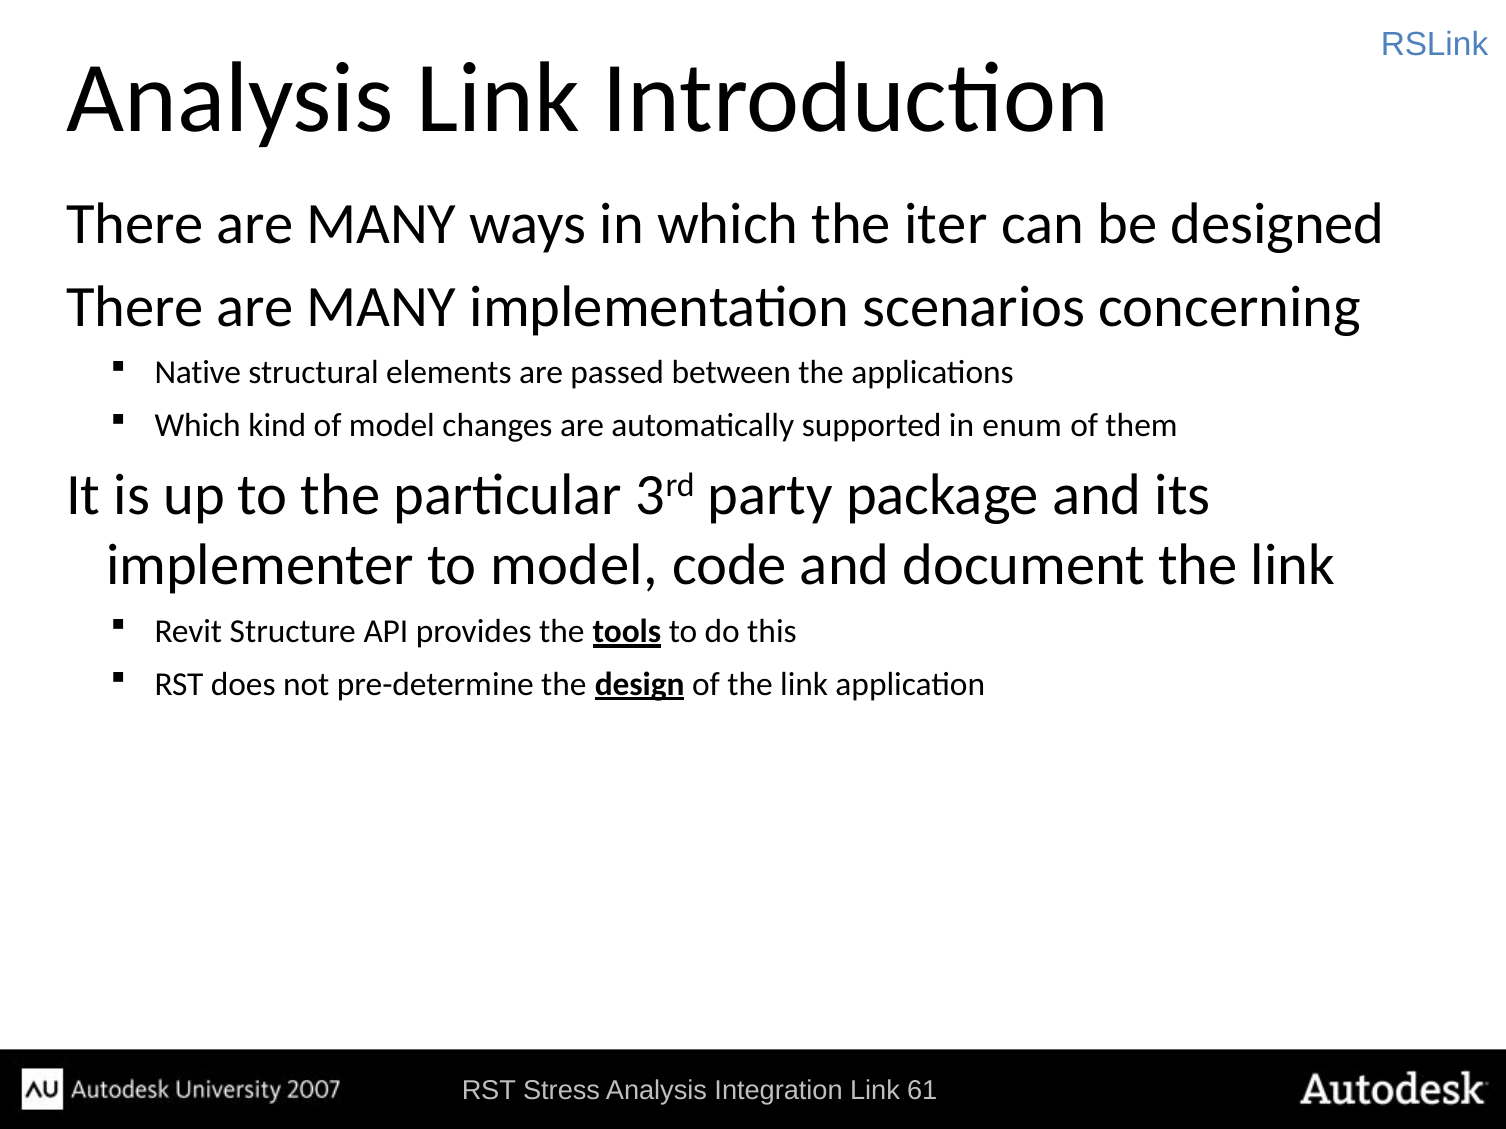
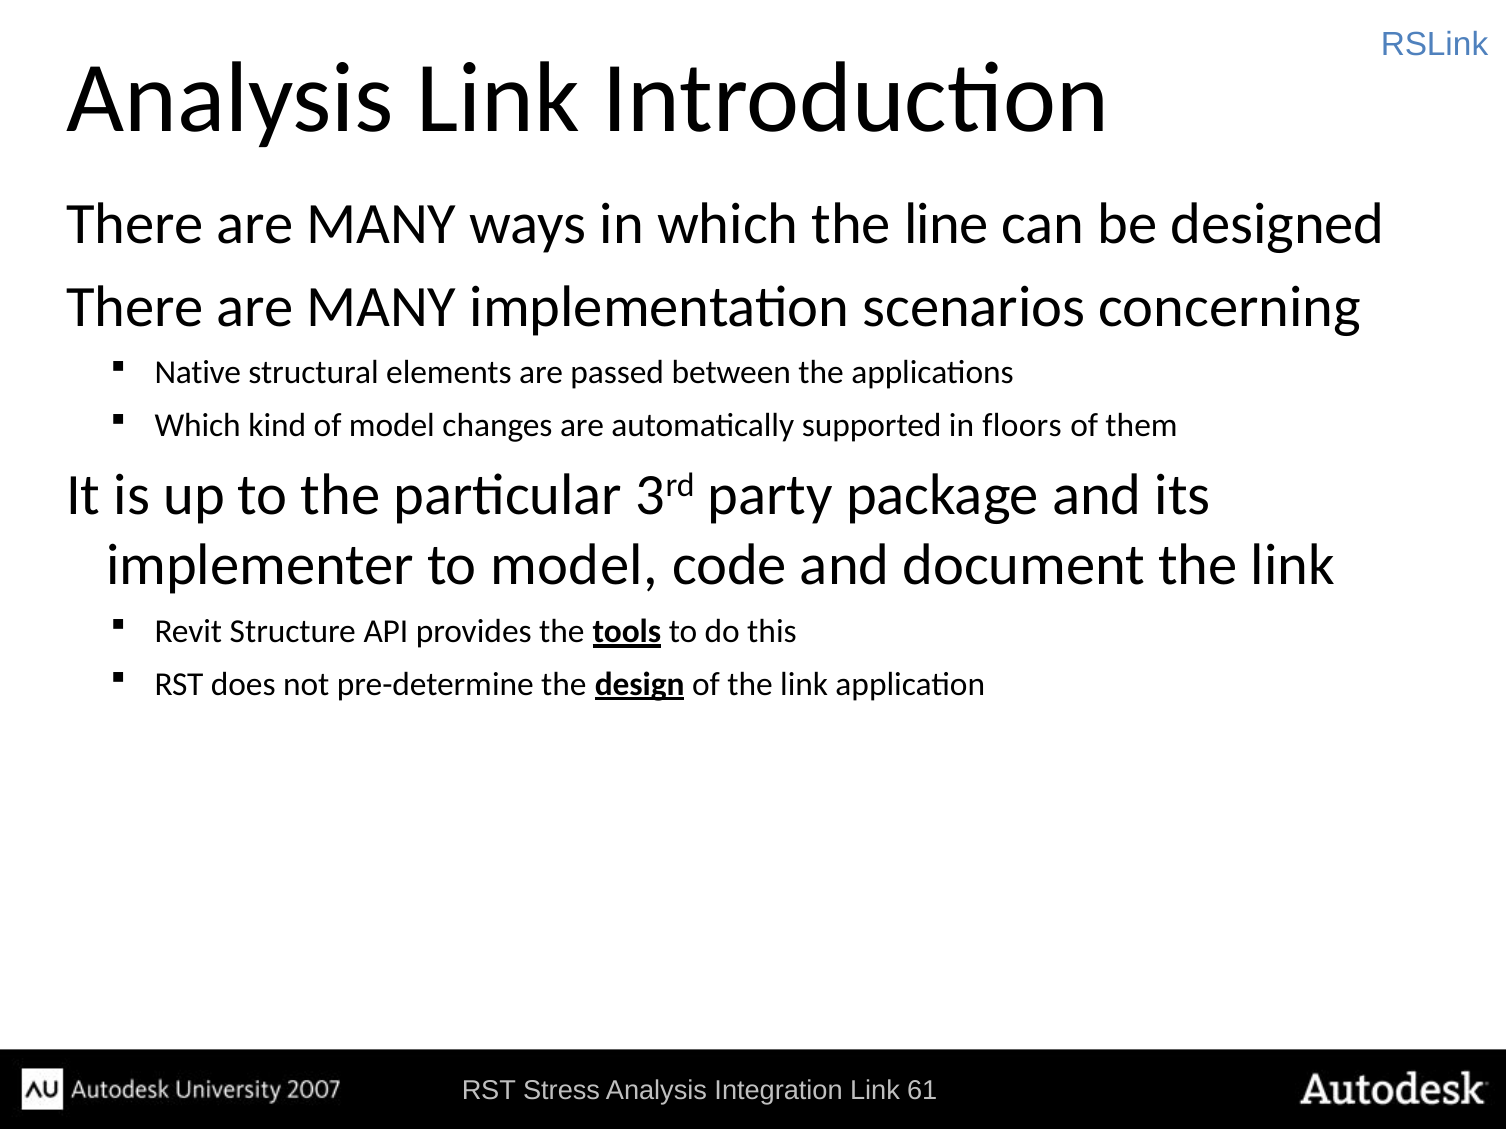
iter: iter -> line (947, 224)
enum: enum -> floors (1022, 426)
